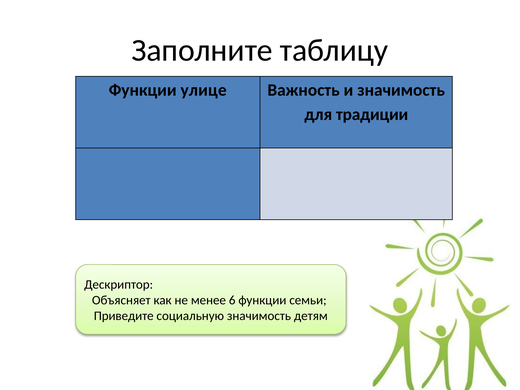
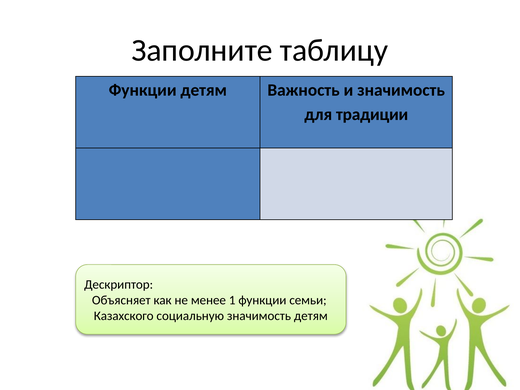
Функции улице: улице -> детям (204, 90)
6: 6 -> 1 (232, 300)
Приведите: Приведите -> Казахского (124, 316)
